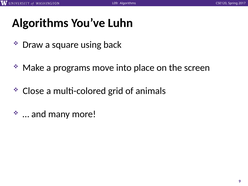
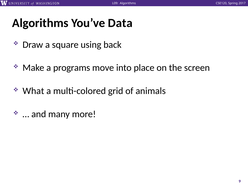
Luhn: Luhn -> Data (120, 23)
Close: Close -> What (33, 91)
